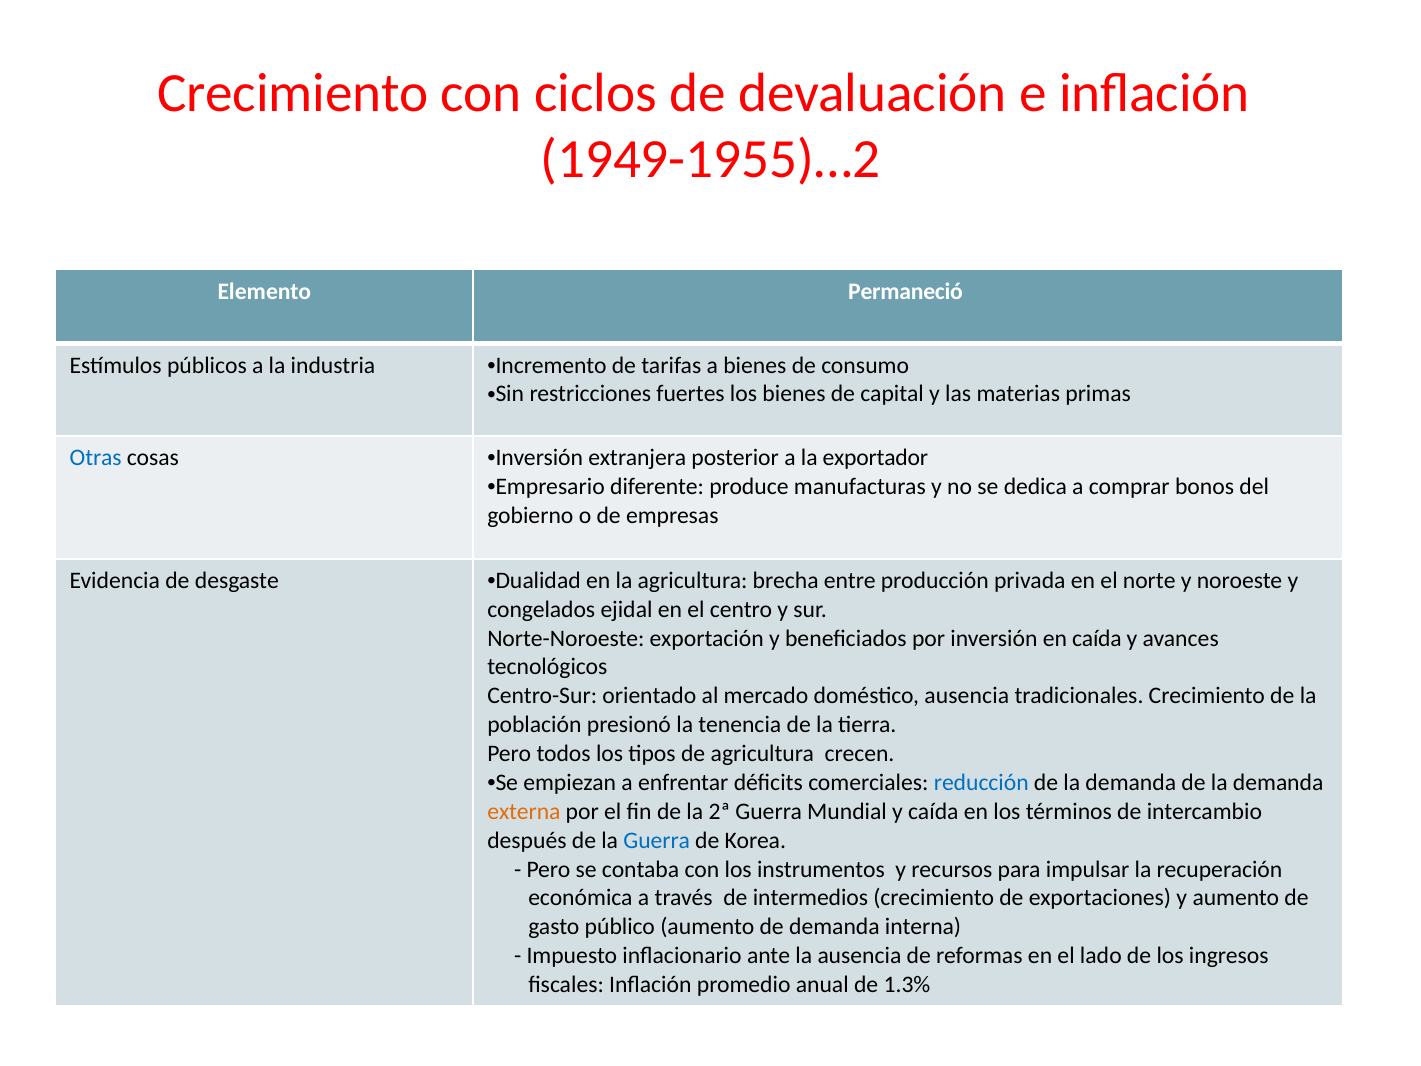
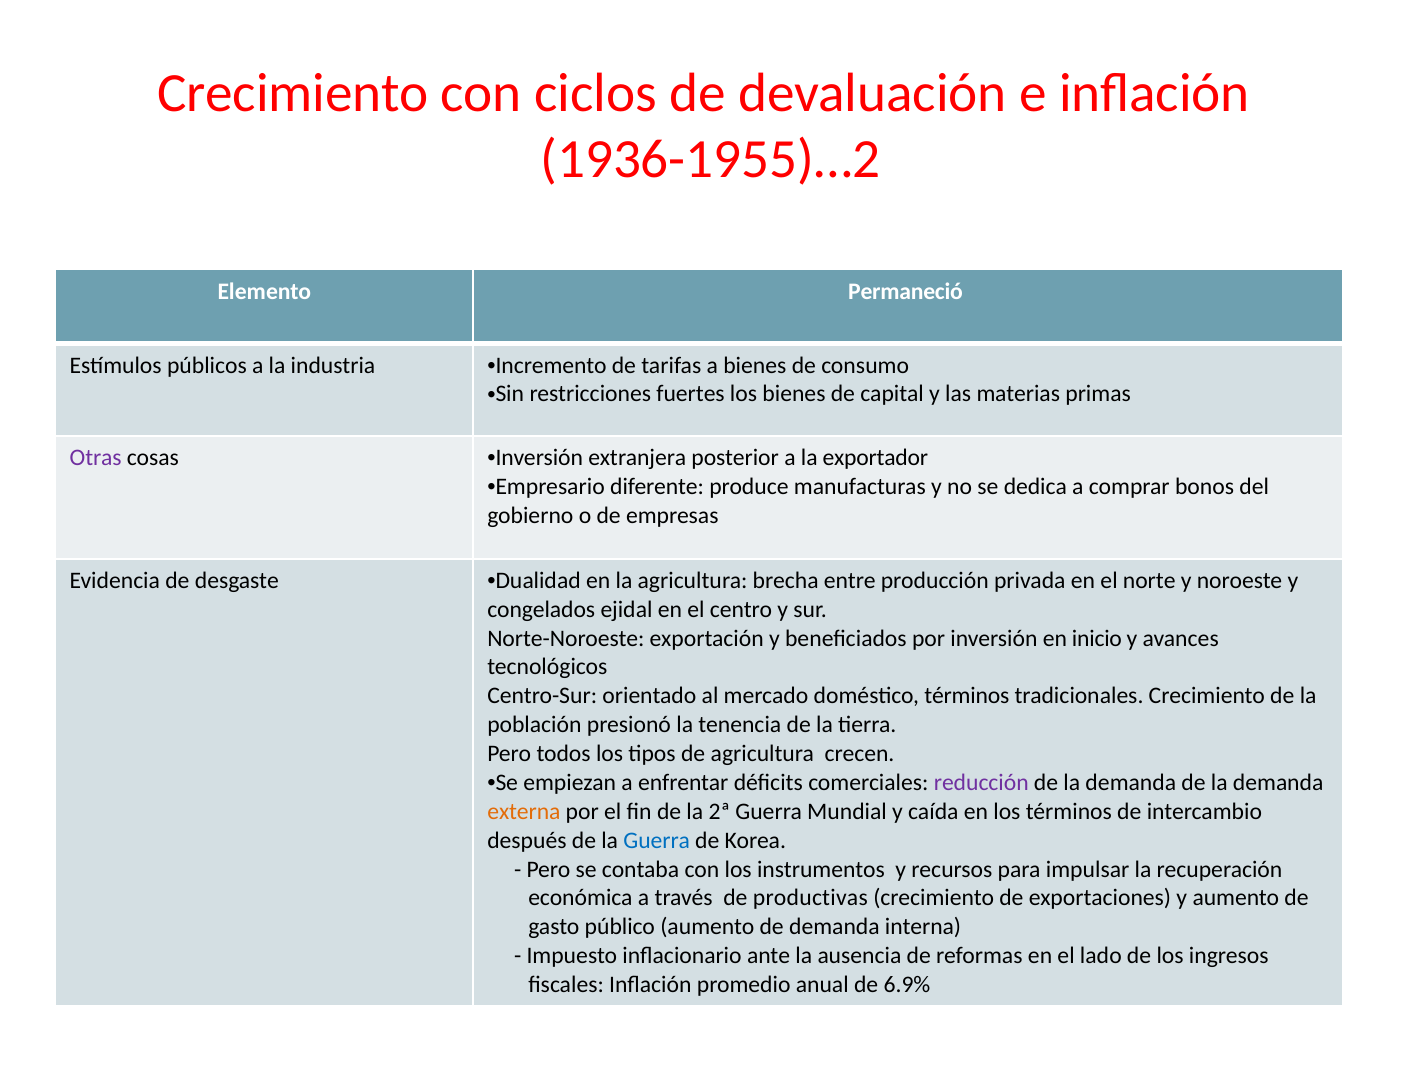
1949-1955)…2: 1949-1955)…2 -> 1936-1955)…2 (710, 159)
Otras colour: blue -> purple (96, 458)
en caída: caída -> inicio (1097, 638)
doméstico ausencia: ausencia -> términos (967, 696)
reducción colour: blue -> purple (981, 782)
intermedios: intermedios -> productivas (810, 898)
1.3%: 1.3% -> 6.9% (907, 985)
